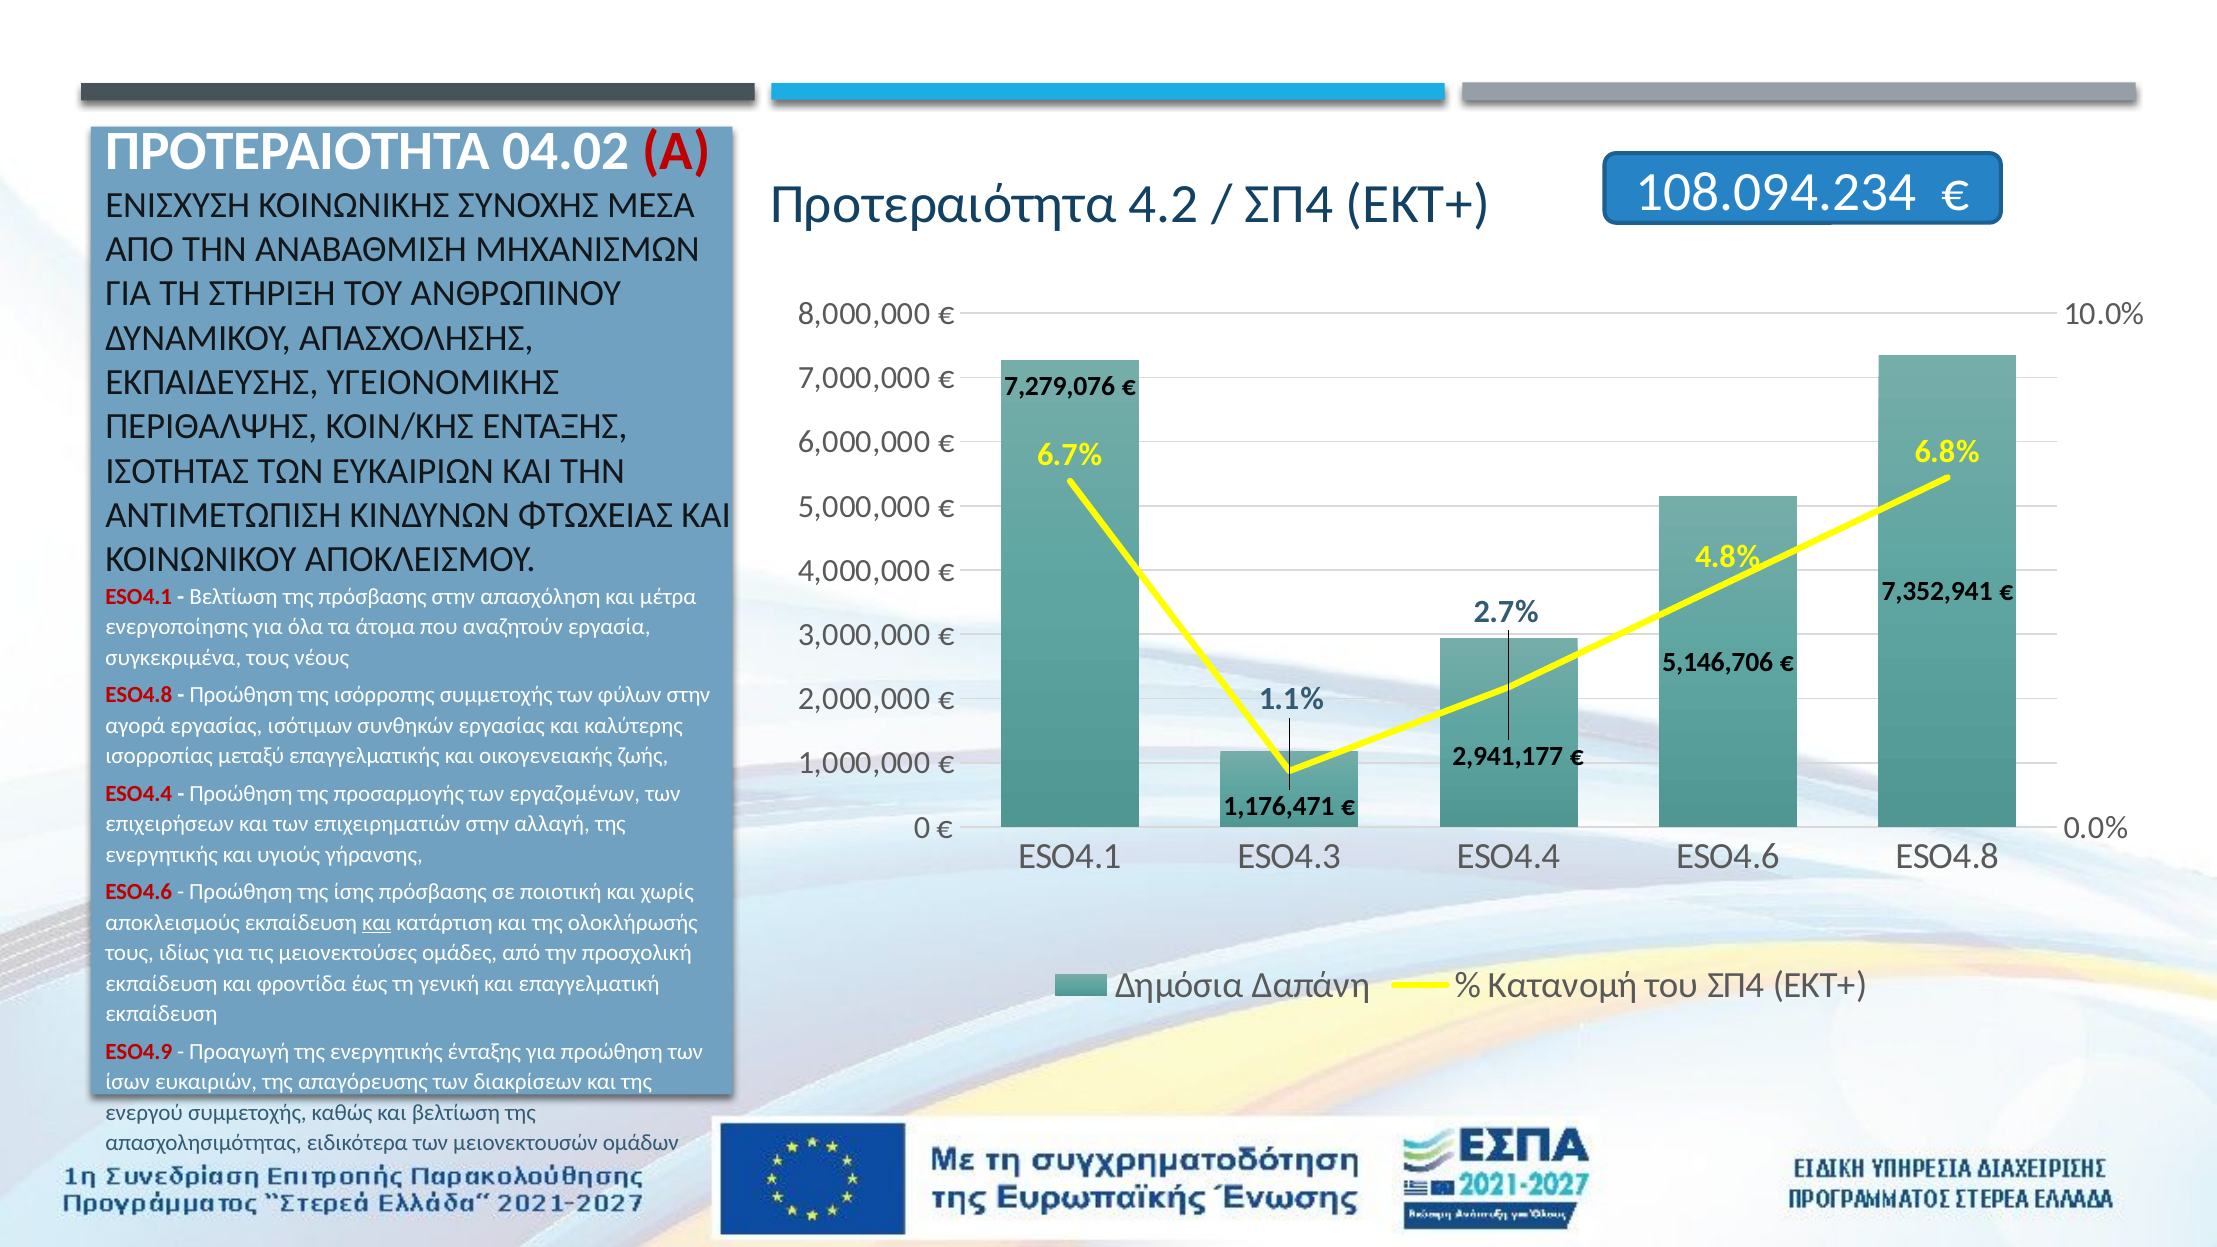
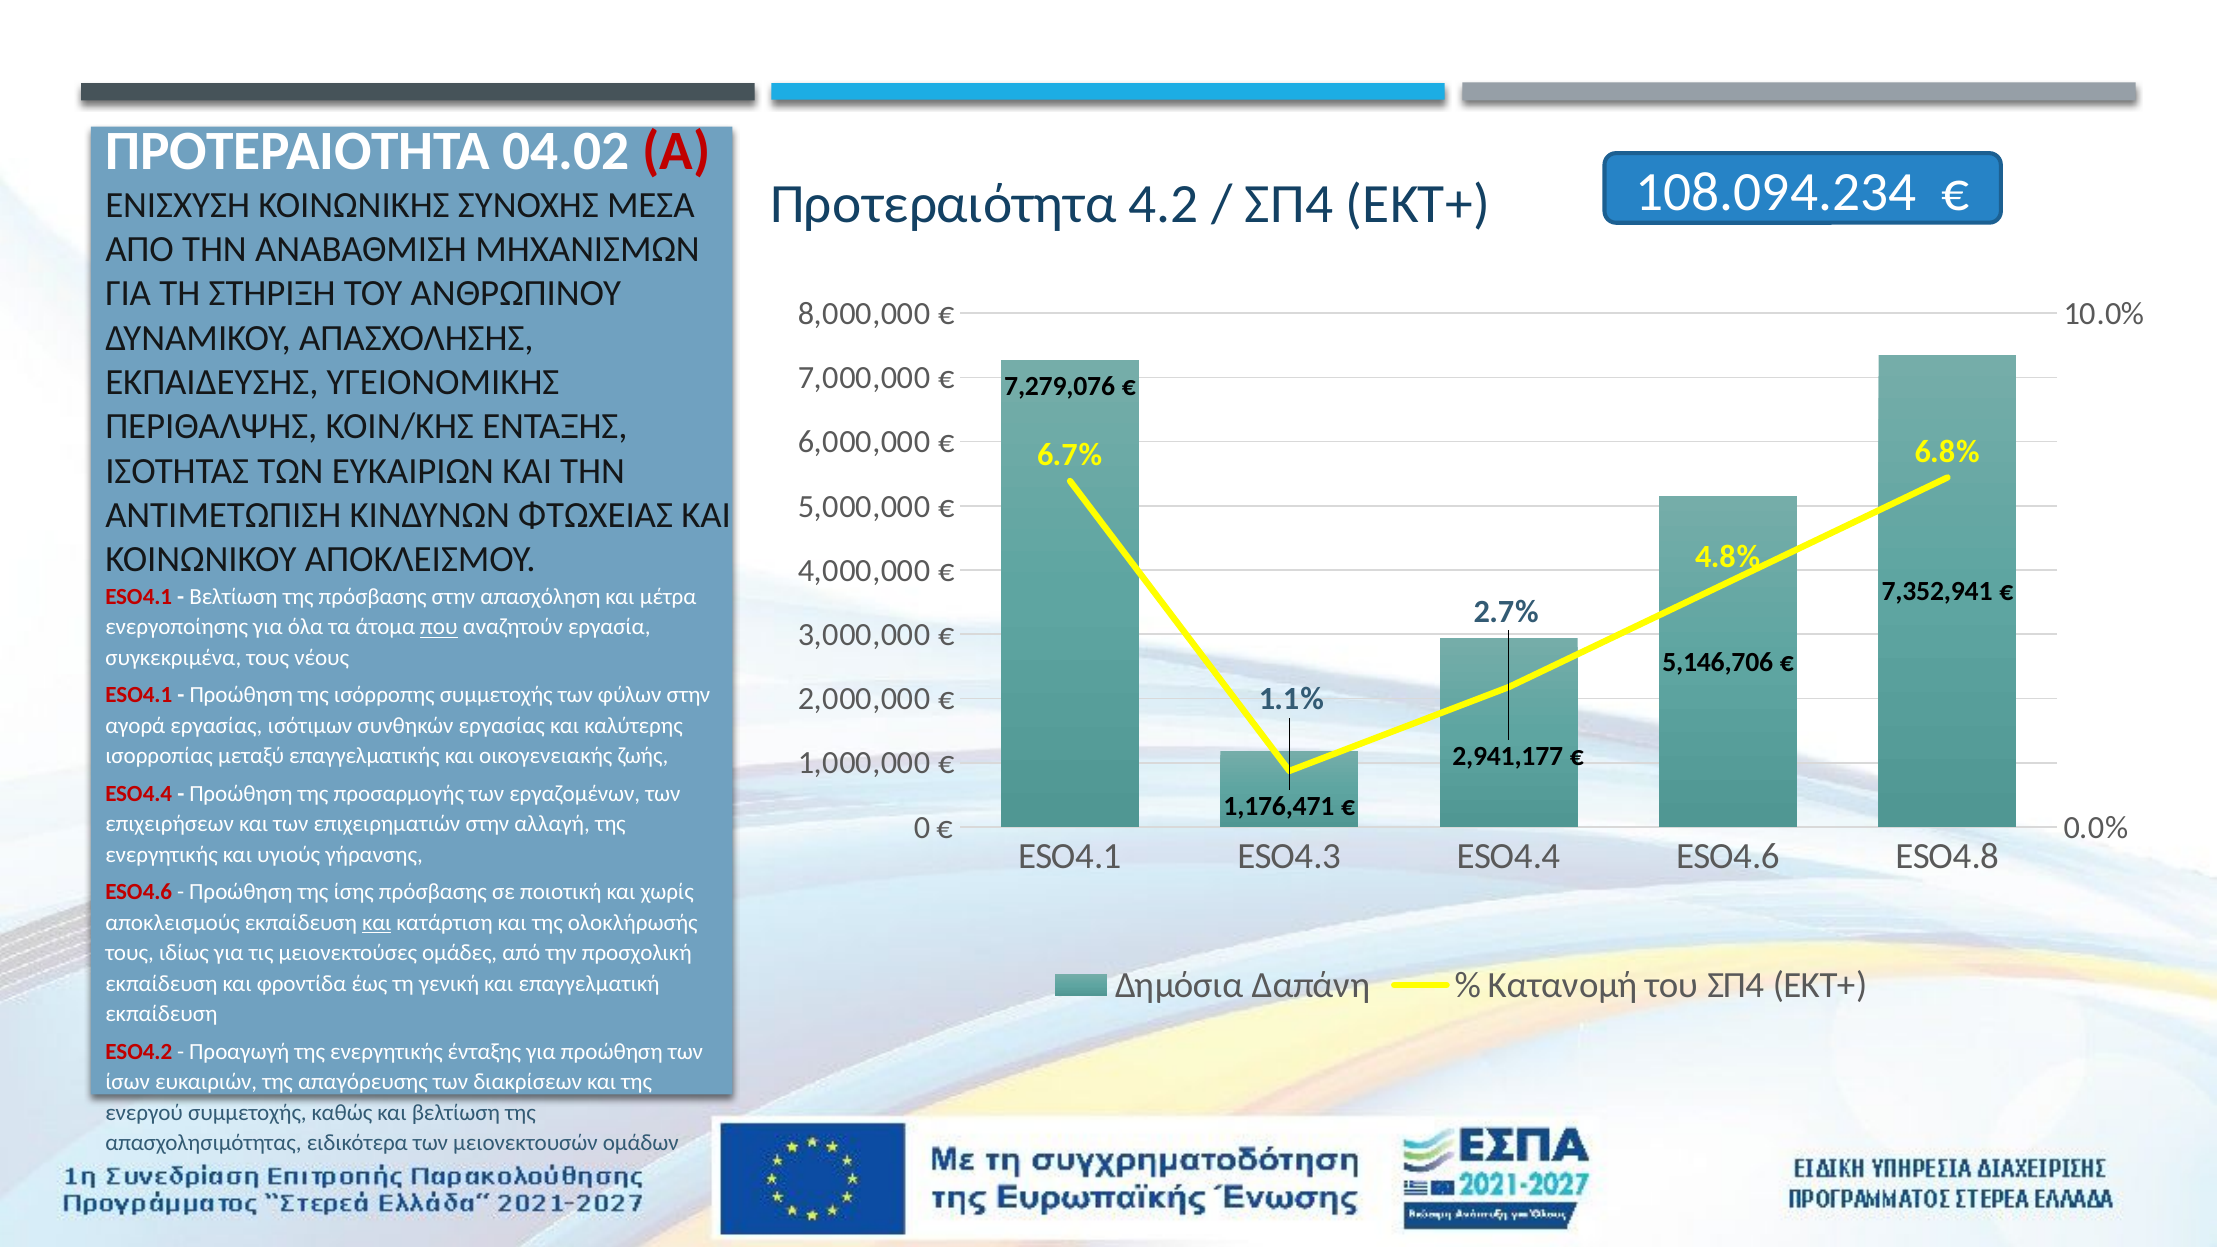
που underline: none -> present (439, 627)
ESO4.8: ESO4.8 -> ESO4.1 (139, 695)
ESO4.9: ESO4.9 -> ESO4.2 (139, 1052)
